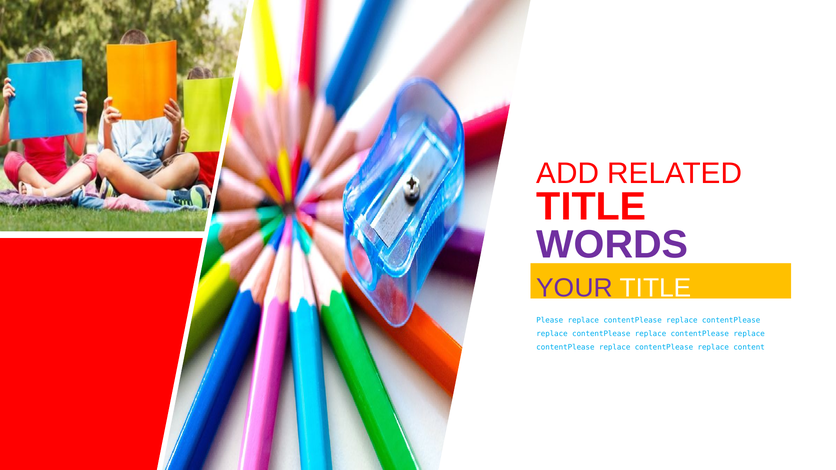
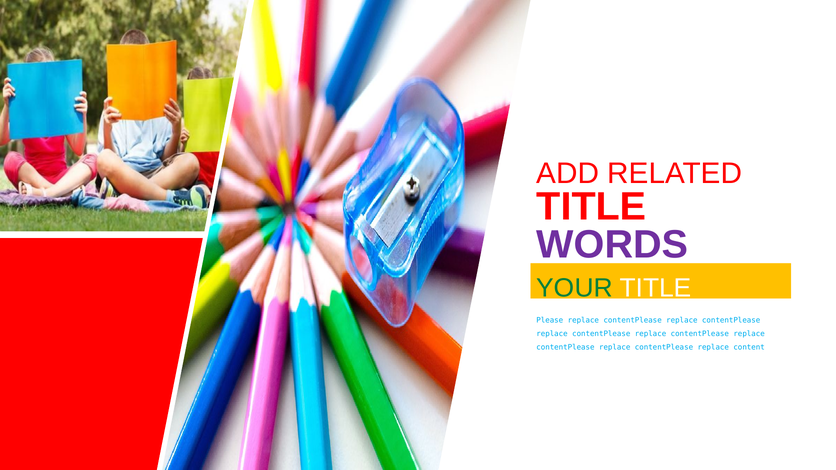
YOUR colour: purple -> green (575, 288)
